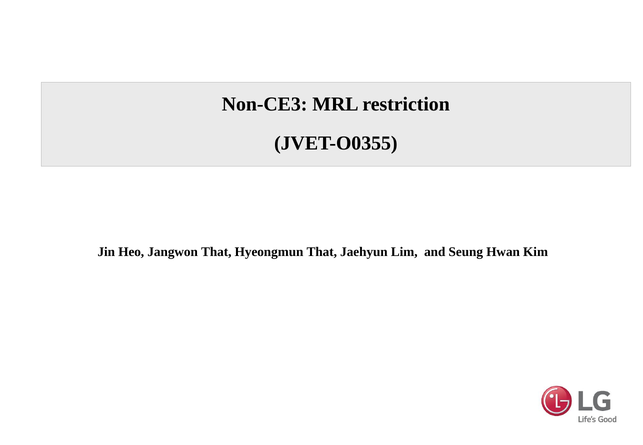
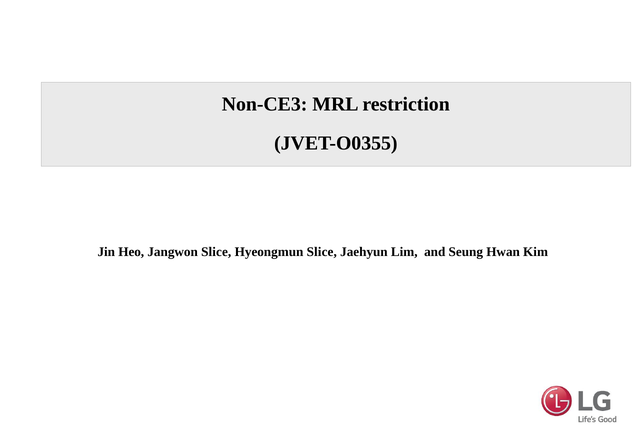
Jangwon That: That -> Slice (216, 252)
Hyeongmun That: That -> Slice (322, 252)
